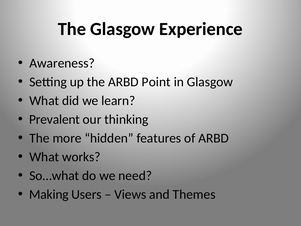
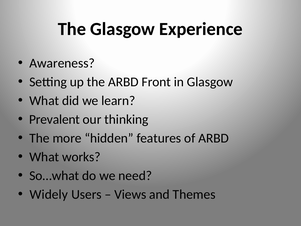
Point: Point -> Front (156, 82)
Making: Making -> Widely (49, 194)
